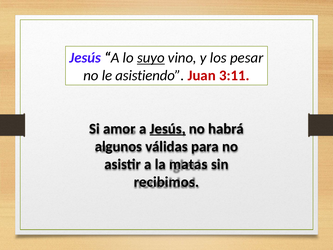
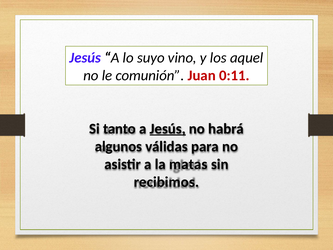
suyo underline: present -> none (151, 58)
pesar: pesar -> aquel (247, 58)
asistiendo: asistiendo -> comunión (150, 76)
3:11: 3:11 -> 0:11 (234, 76)
amor: amor -> tanto (120, 129)
